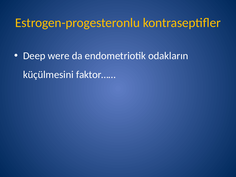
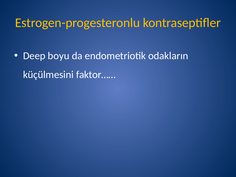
were: were -> boyu (59, 56)
